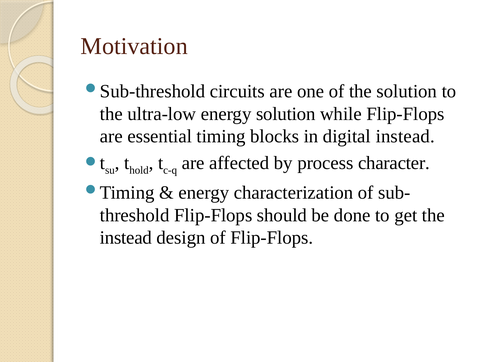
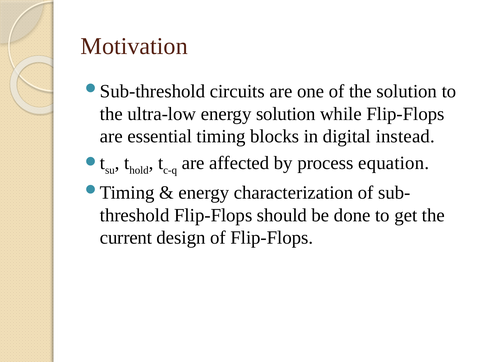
character: character -> equation (394, 163)
instead: instead -> current (126, 238)
